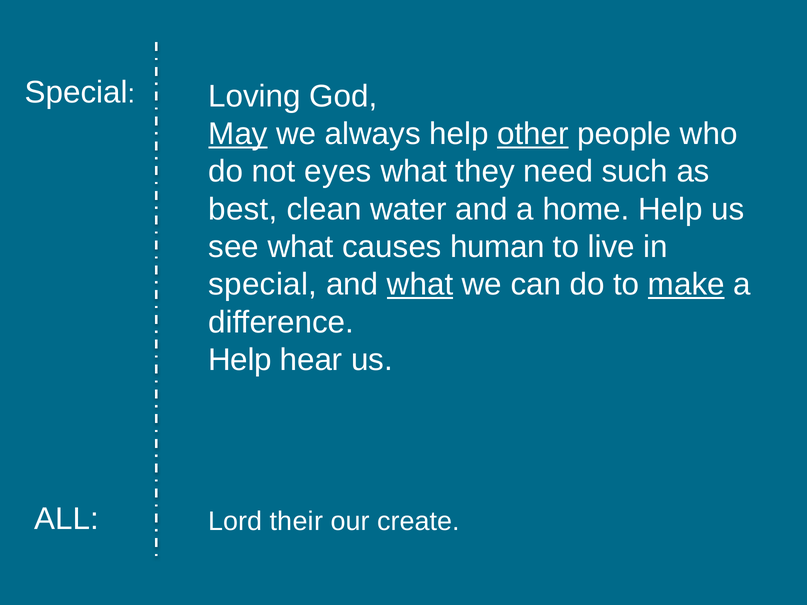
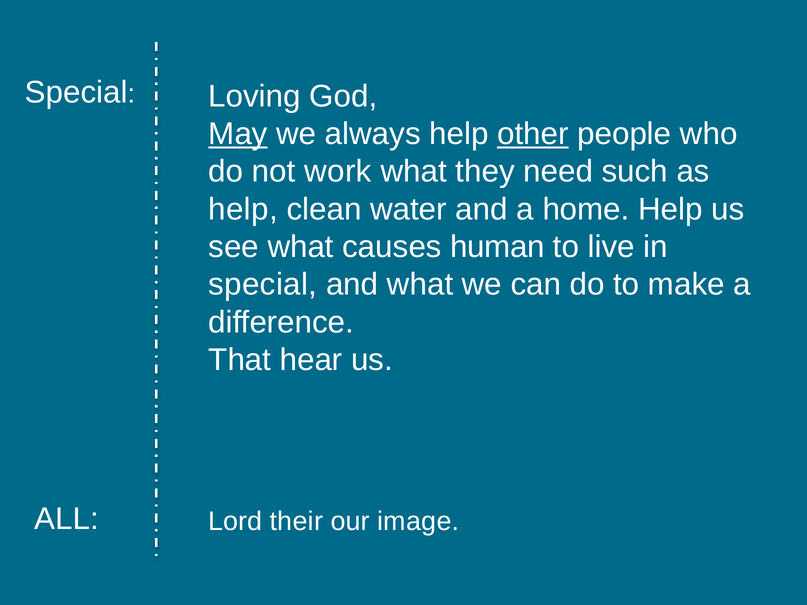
eyes: eyes -> work (338, 172)
best: best -> help (243, 209)
what underline: present -> none (420, 285)
make underline: present -> none (686, 285)
Help: Help -> That (240, 360)
create: create -> image (418, 522)
